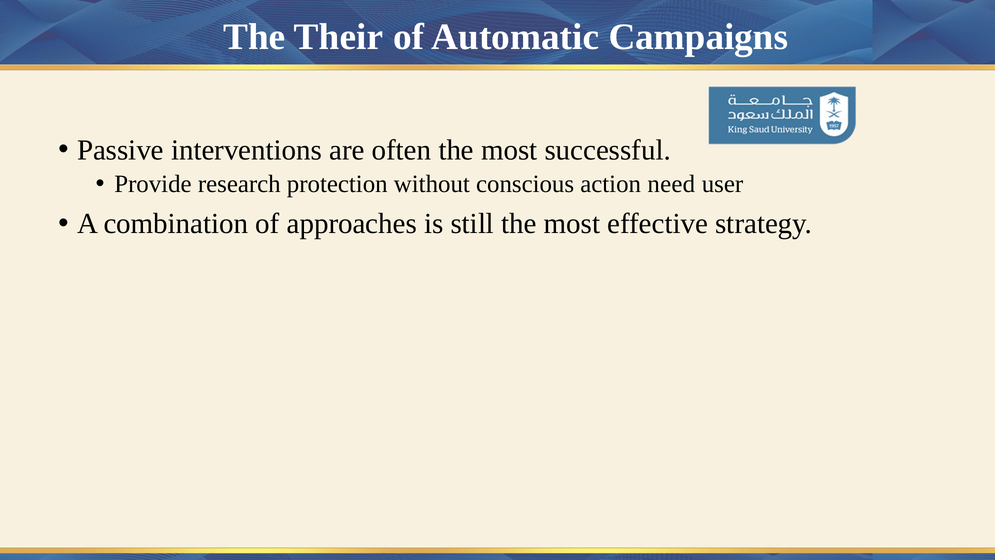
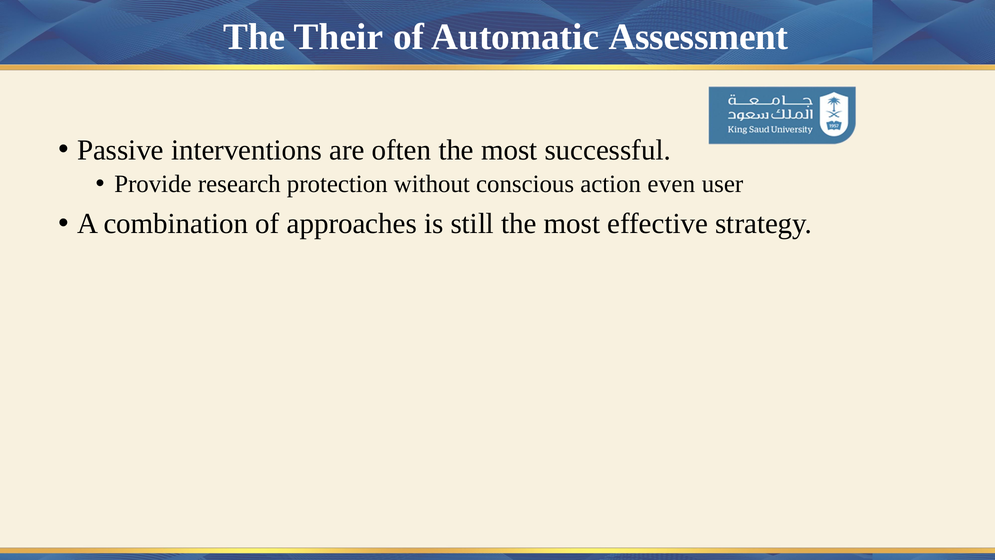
Campaigns: Campaigns -> Assessment (698, 37)
need: need -> even (671, 184)
